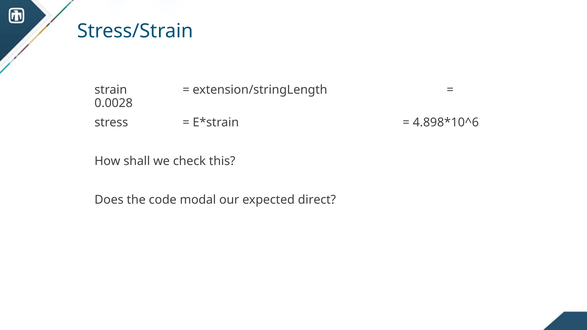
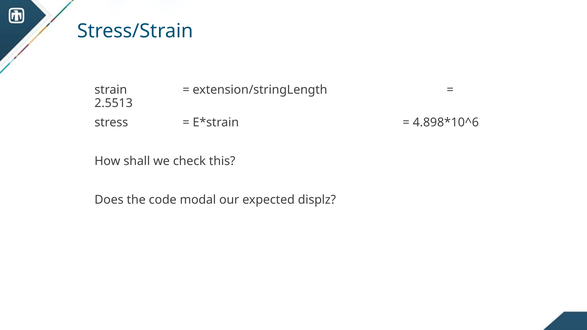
0.0028: 0.0028 -> 2.5513 (114, 103)
direct: direct -> displz (317, 200)
